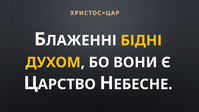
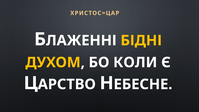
ВОНИ: ВОНИ -> КОЛИ (135, 62)
